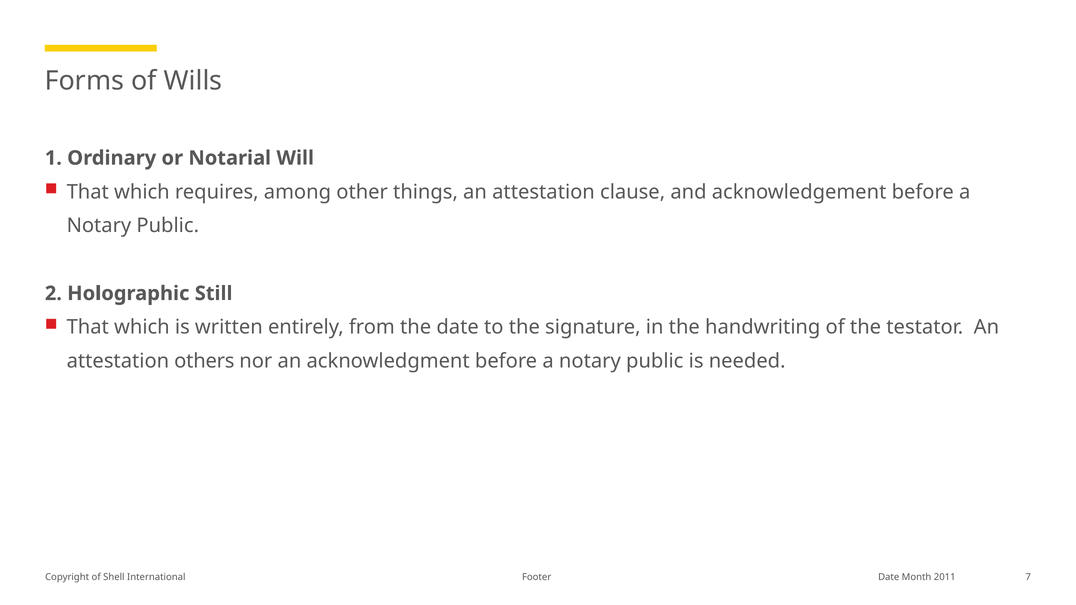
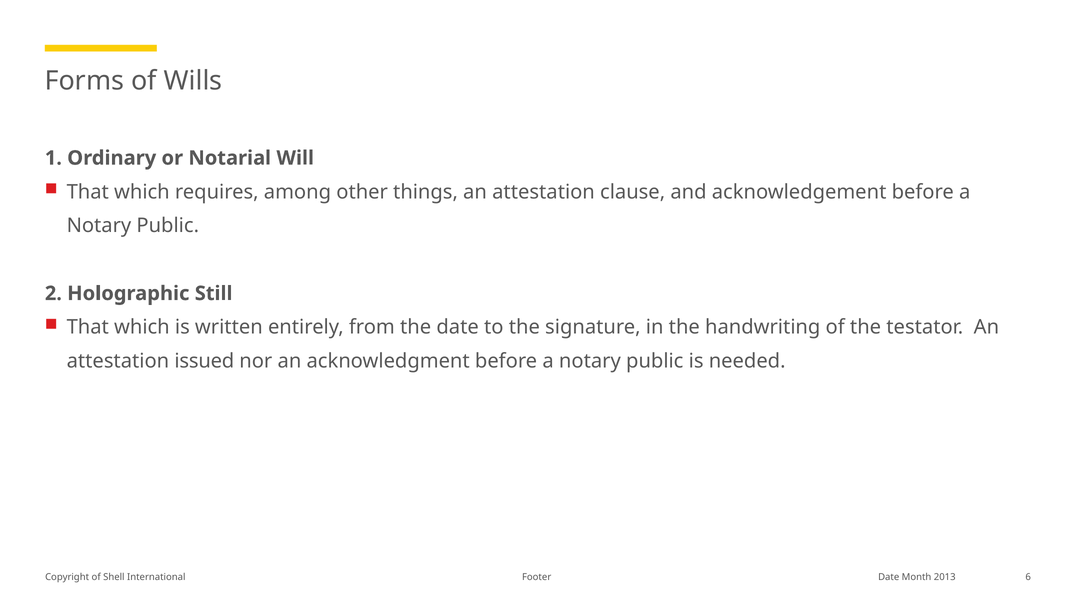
others: others -> issued (204, 361)
2011: 2011 -> 2013 (945, 577)
7: 7 -> 6 (1028, 577)
